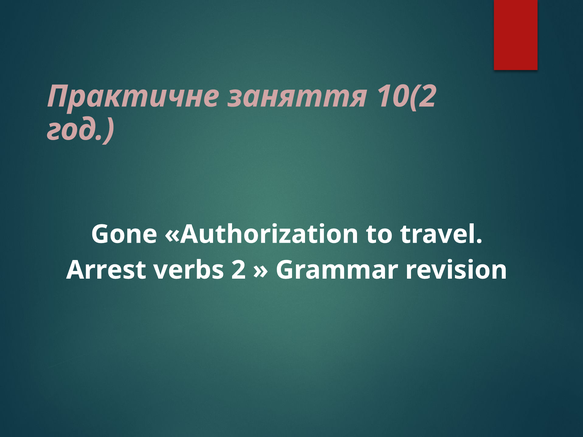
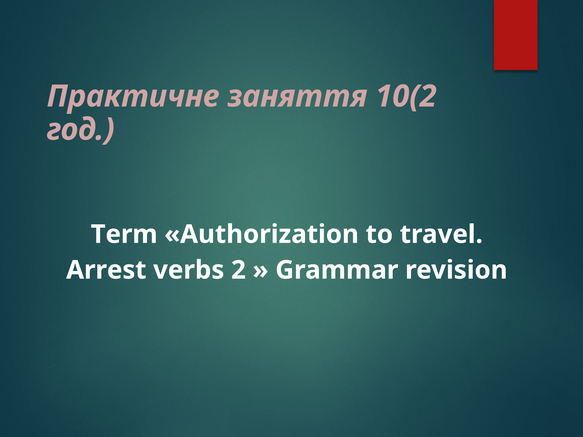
Gone: Gone -> Term (124, 234)
